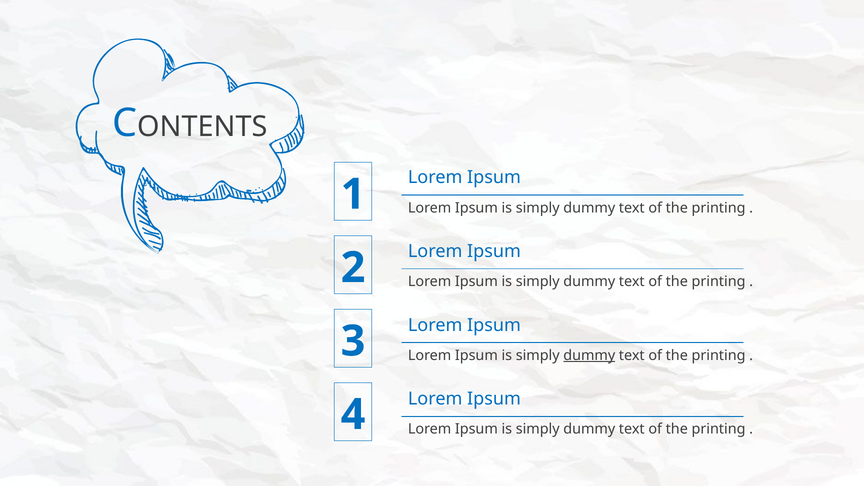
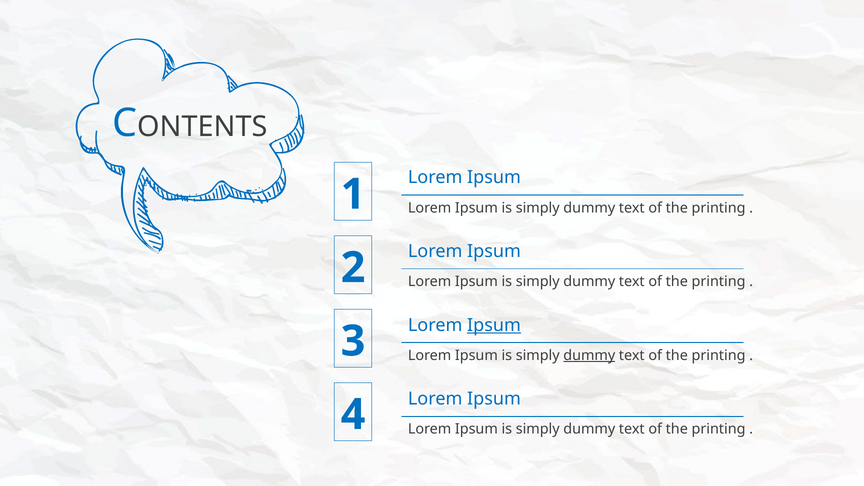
Ipsum underline: none -> present (494, 325)
